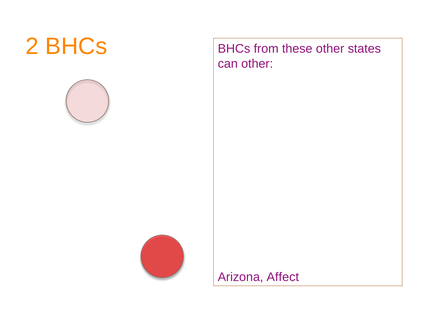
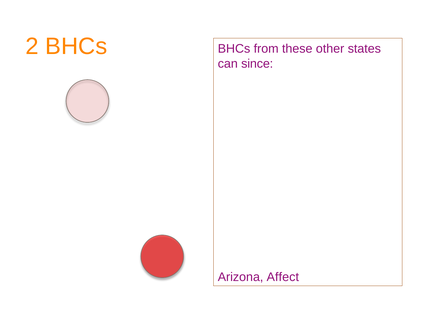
can other: other -> since (257, 64)
